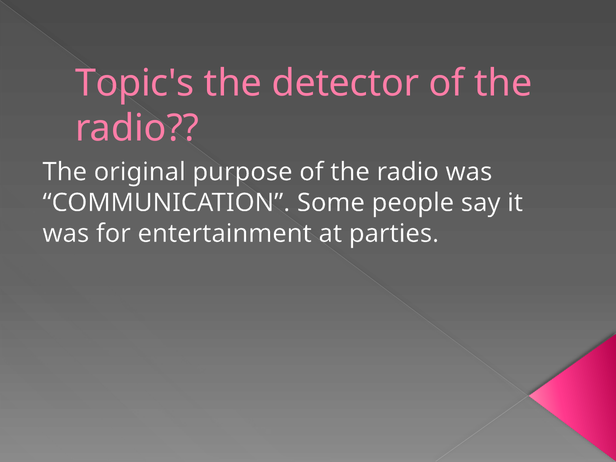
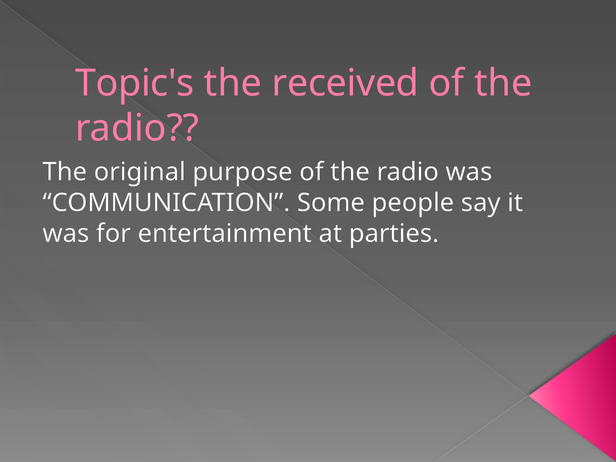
detector: detector -> received (345, 83)
